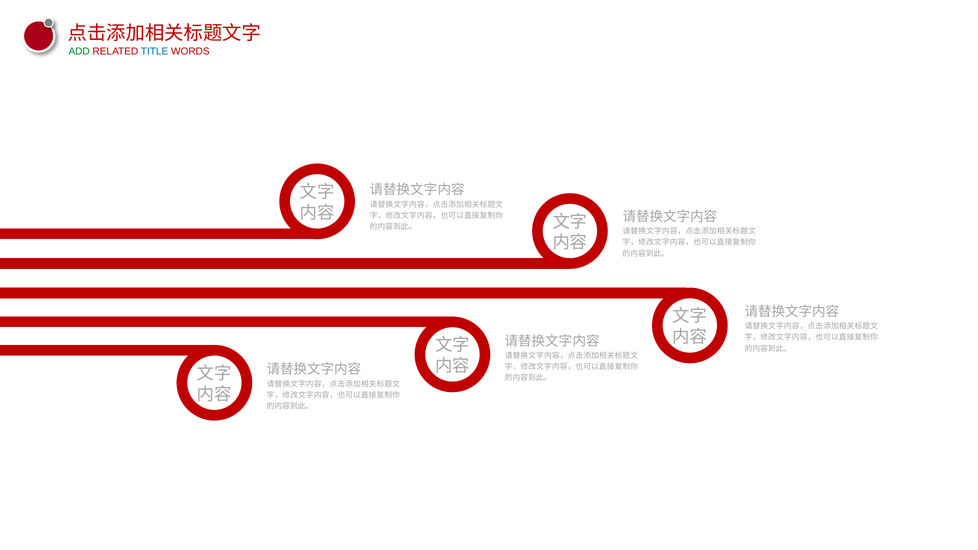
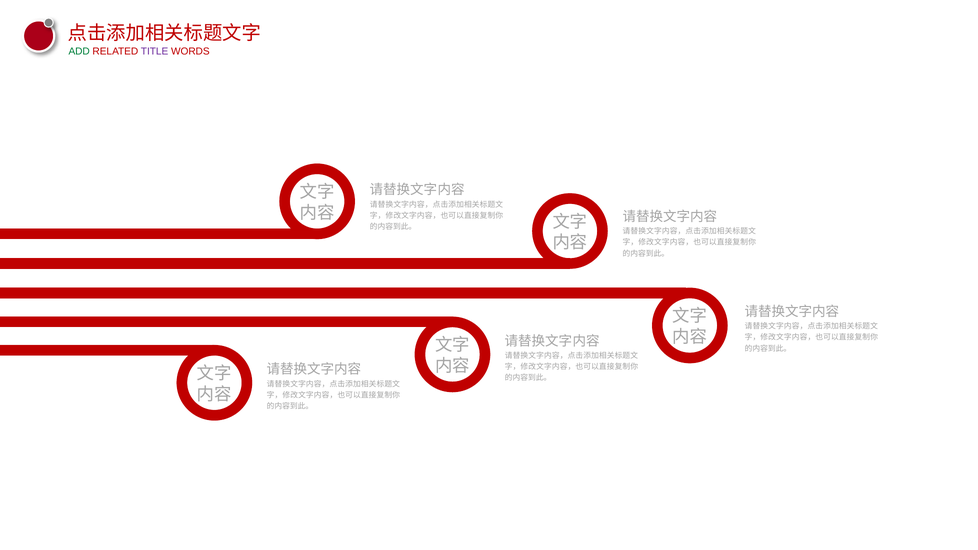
TITLE colour: blue -> purple (155, 51)
